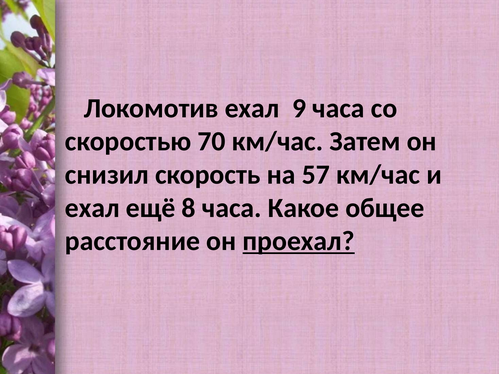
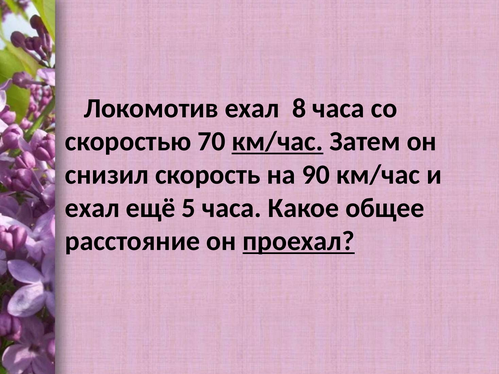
9: 9 -> 8 (299, 108)
км/час underline: none -> present (277, 142)
57: 57 -> 90 (316, 175)
8: 8 -> 5 (189, 208)
